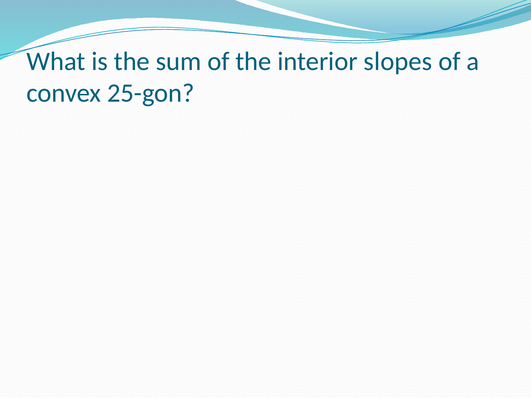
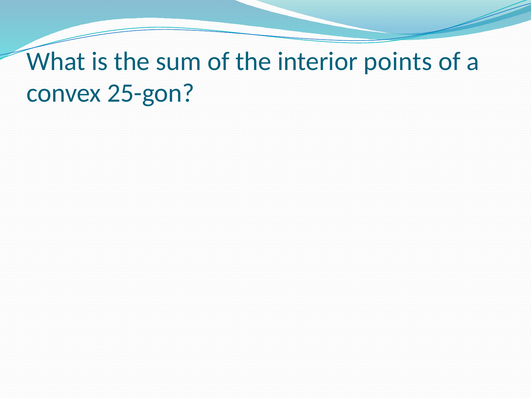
slopes: slopes -> points (398, 61)
